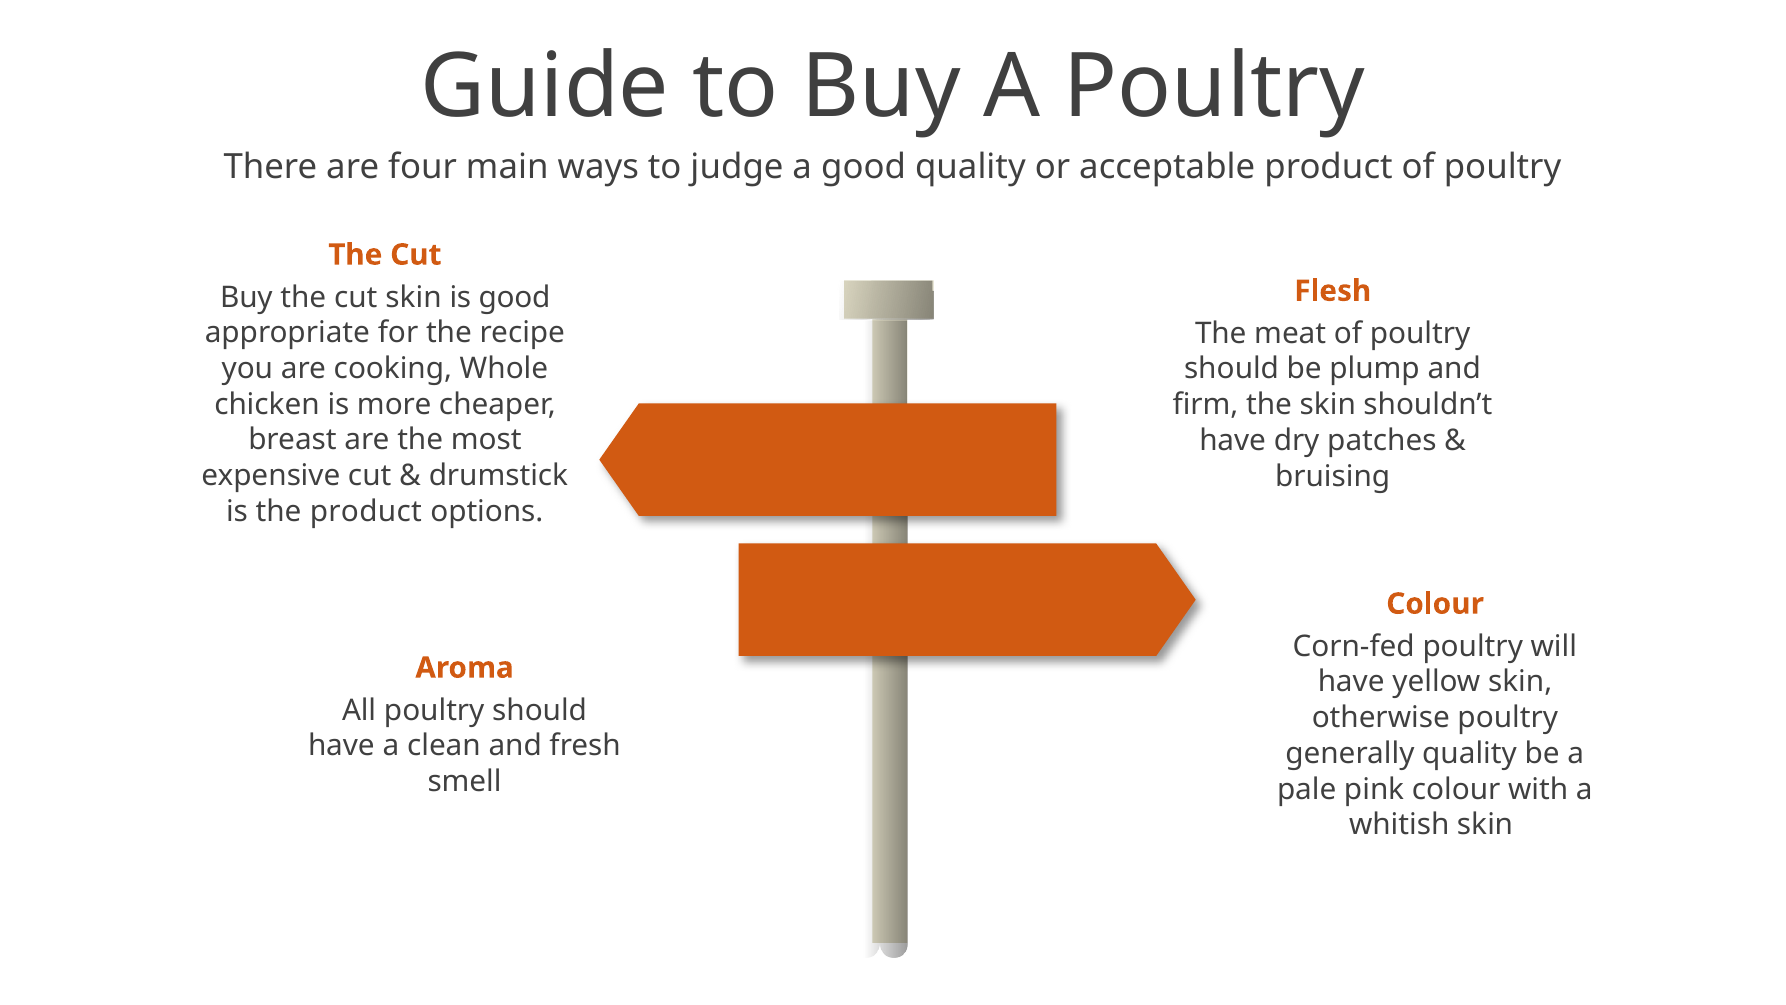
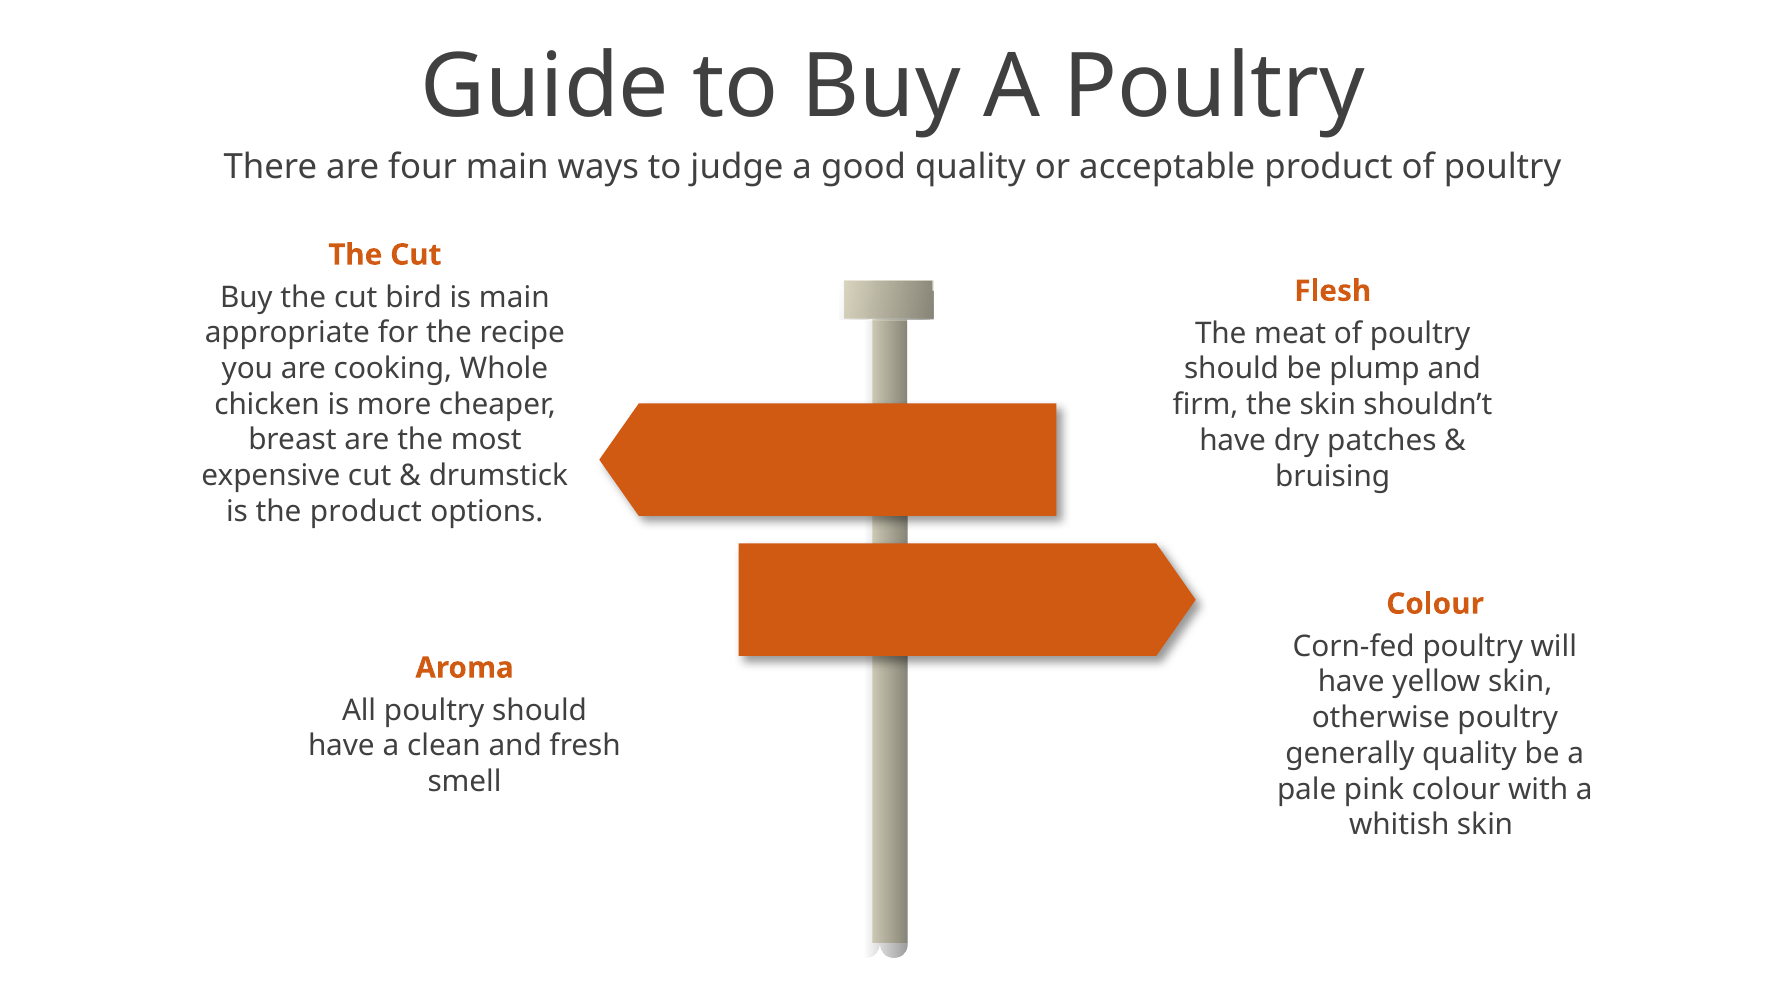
cut skin: skin -> bird (414, 297)
is good: good -> main (514, 297)
